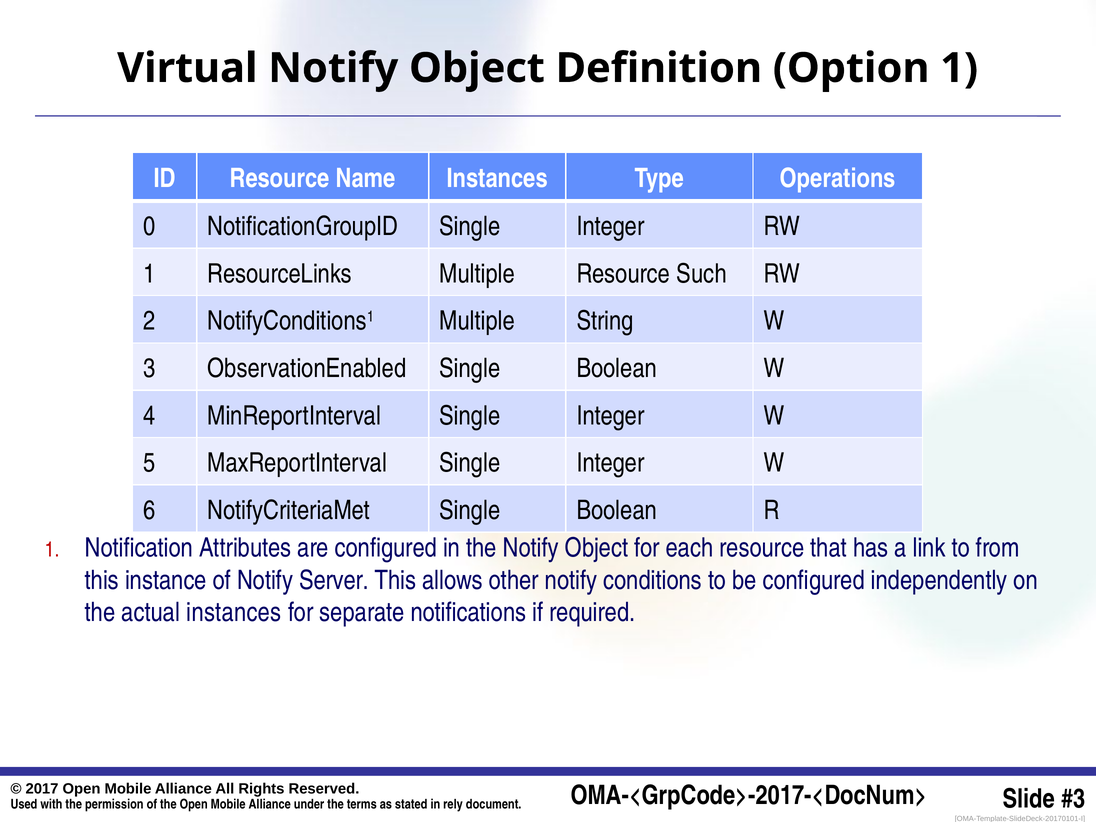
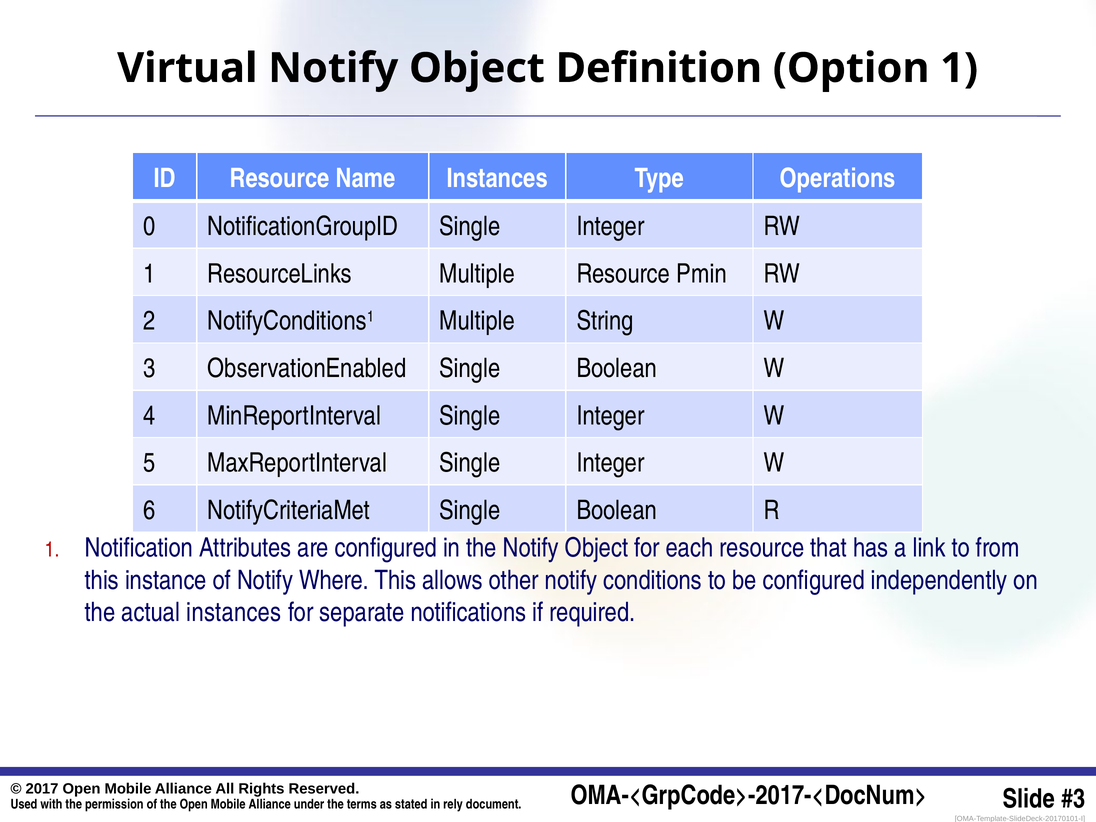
Such: Such -> Pmin (702, 274)
Server: Server -> Where (334, 580)
